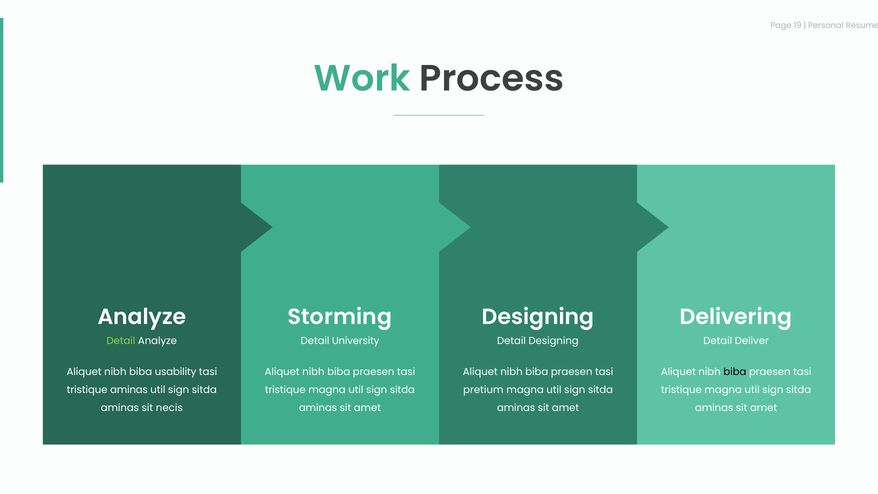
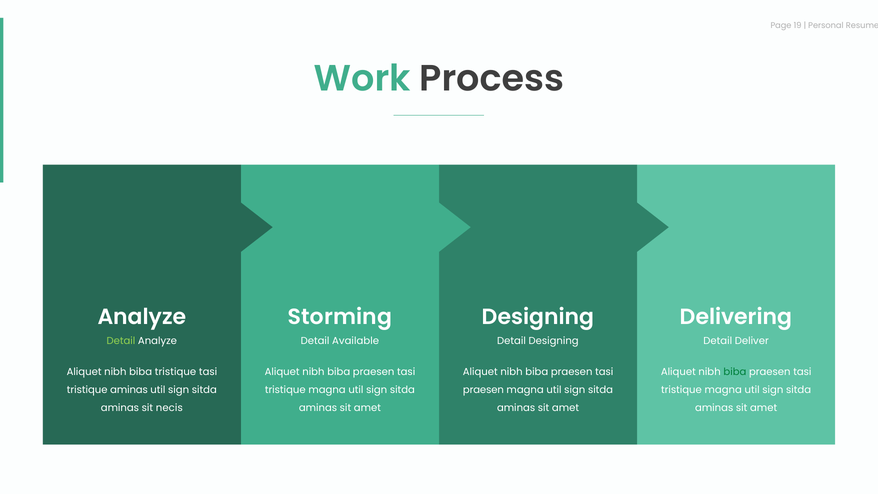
University: University -> Available (356, 341)
biba usability: usability -> tristique (175, 372)
biba colour: black -> green (735, 372)
pretium: pretium -> praesen (483, 390)
